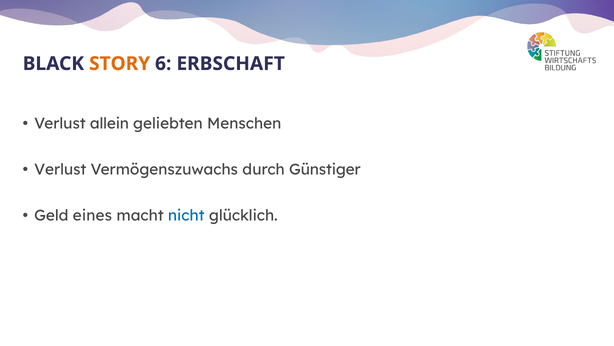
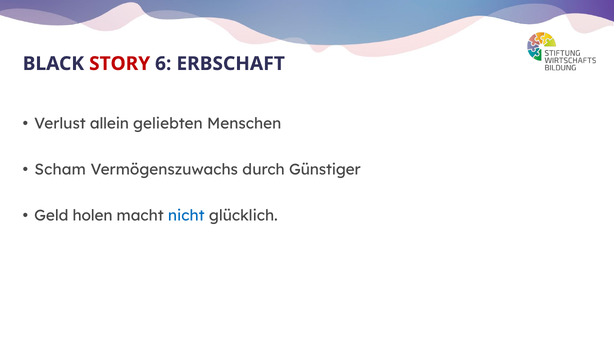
STORY colour: orange -> red (120, 64)
Verlust: Verlust -> Scham (60, 169)
eines: eines -> holen (93, 215)
